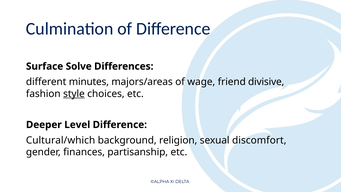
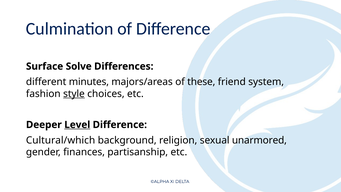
wage: wage -> these (201, 82)
divisive: divisive -> system (266, 82)
Level underline: none -> present (77, 125)
discomfort: discomfort -> unarmored (259, 140)
